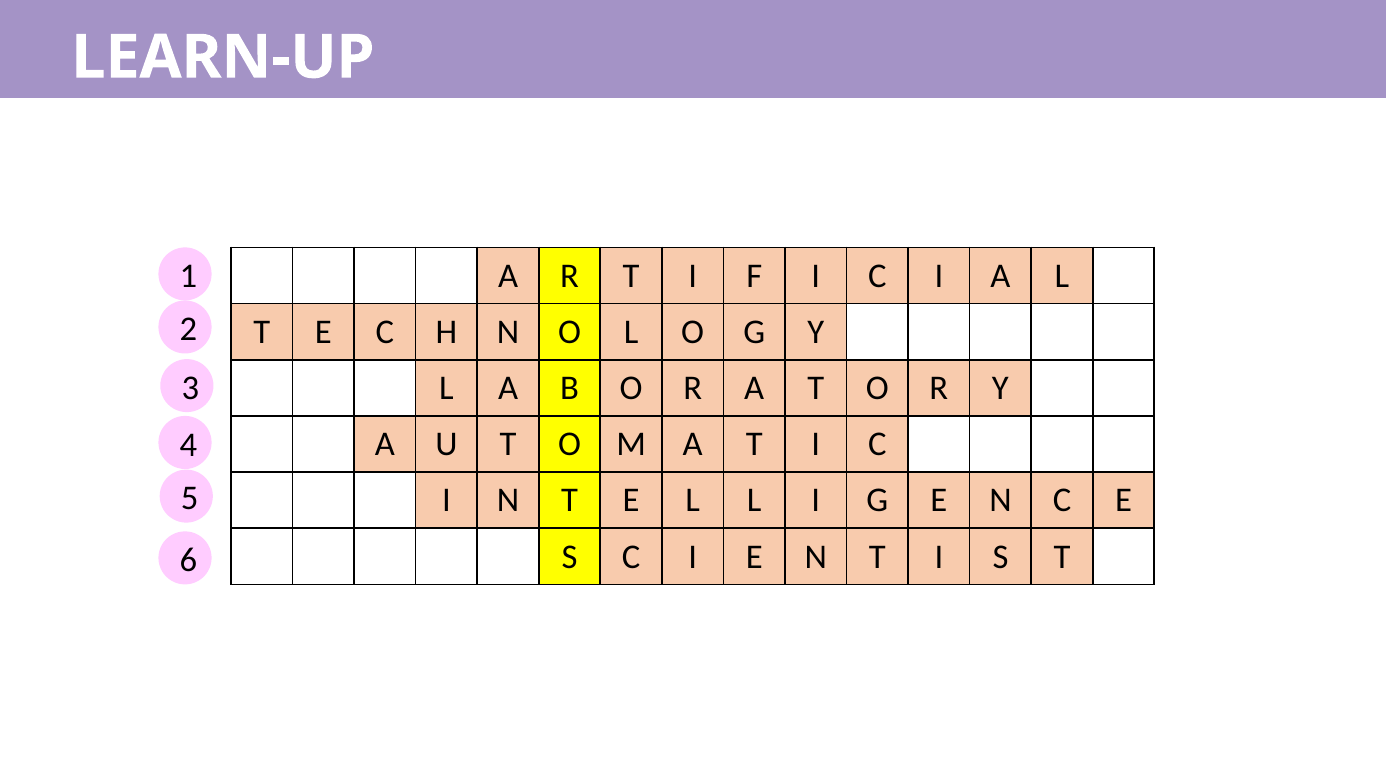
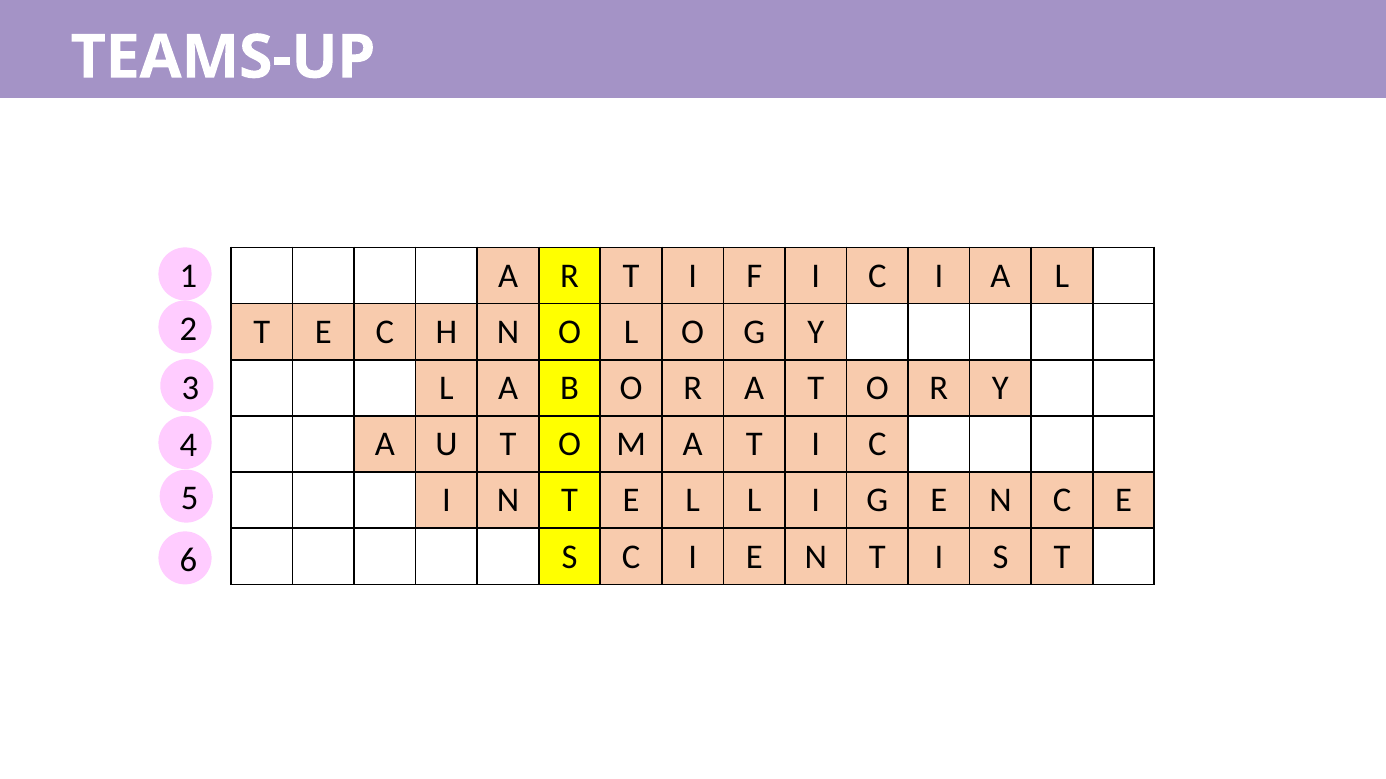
LEARN-UP: LEARN-UP -> TEAMS-UP (223, 57)
